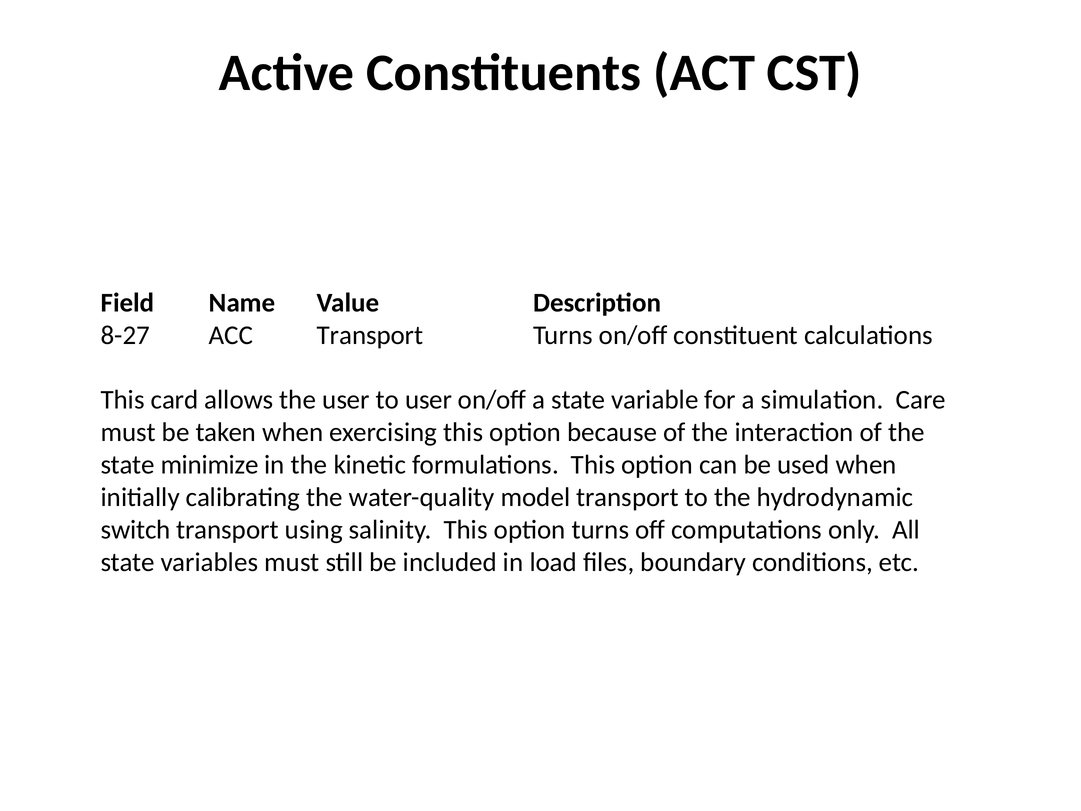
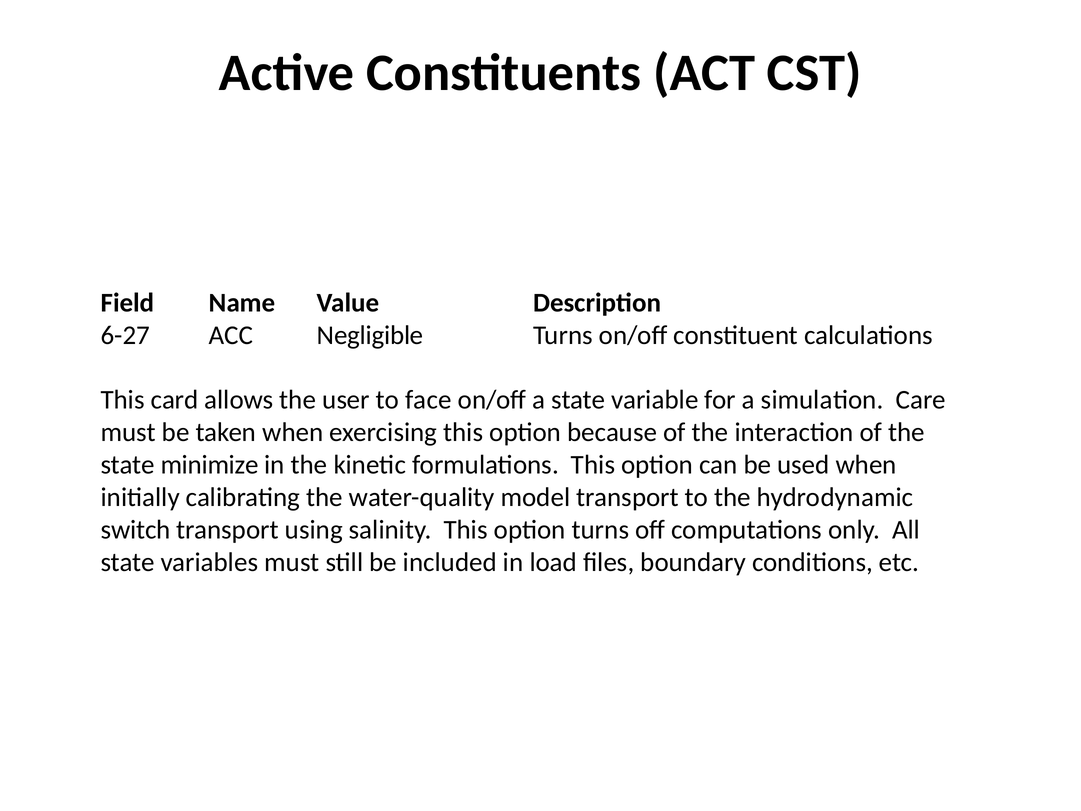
8-27: 8-27 -> 6-27 (125, 335)
ACC Transport: Transport -> Negligible (370, 335)
to user: user -> face (428, 400)
